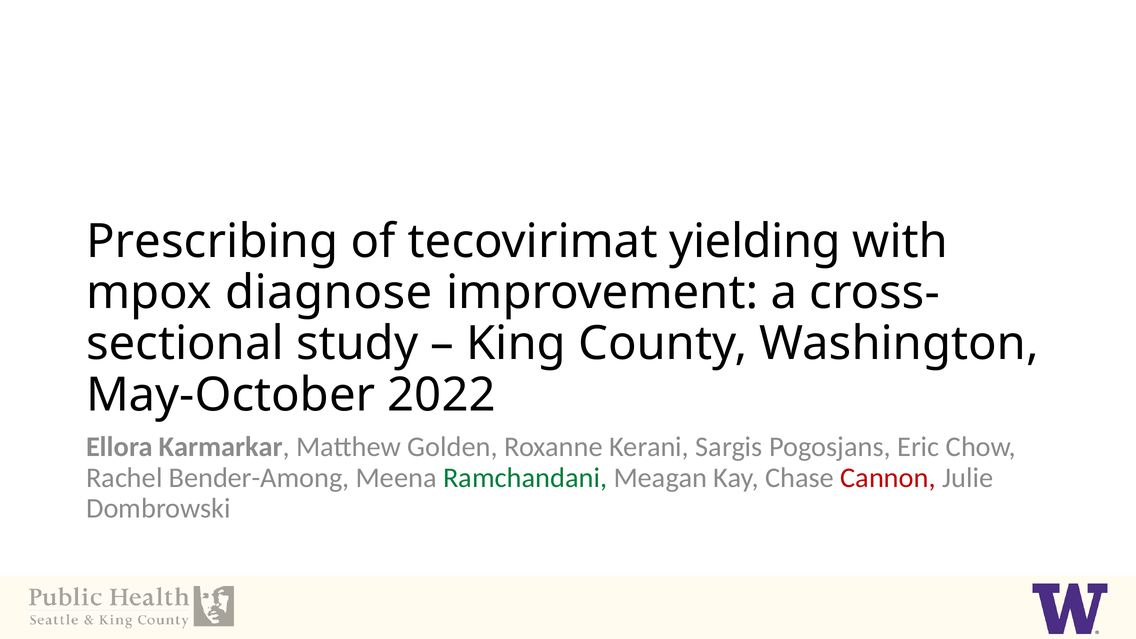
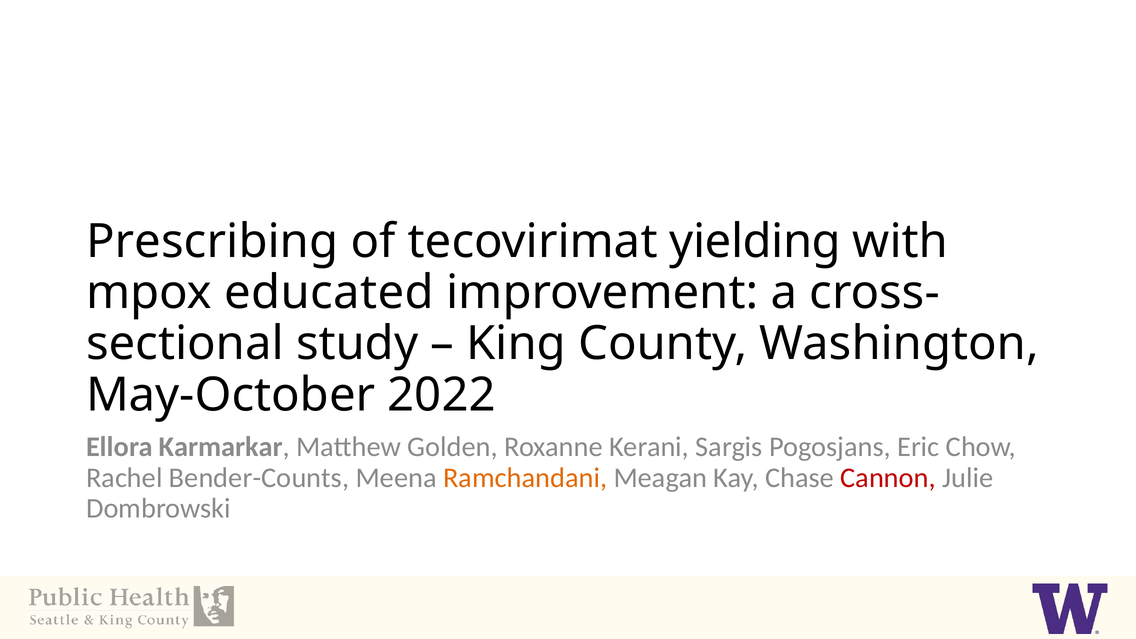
diagnose: diagnose -> educated (329, 293)
Bender-Among: Bender-Among -> Bender-Counts (259, 478)
Ramchandani colour: green -> orange (525, 478)
